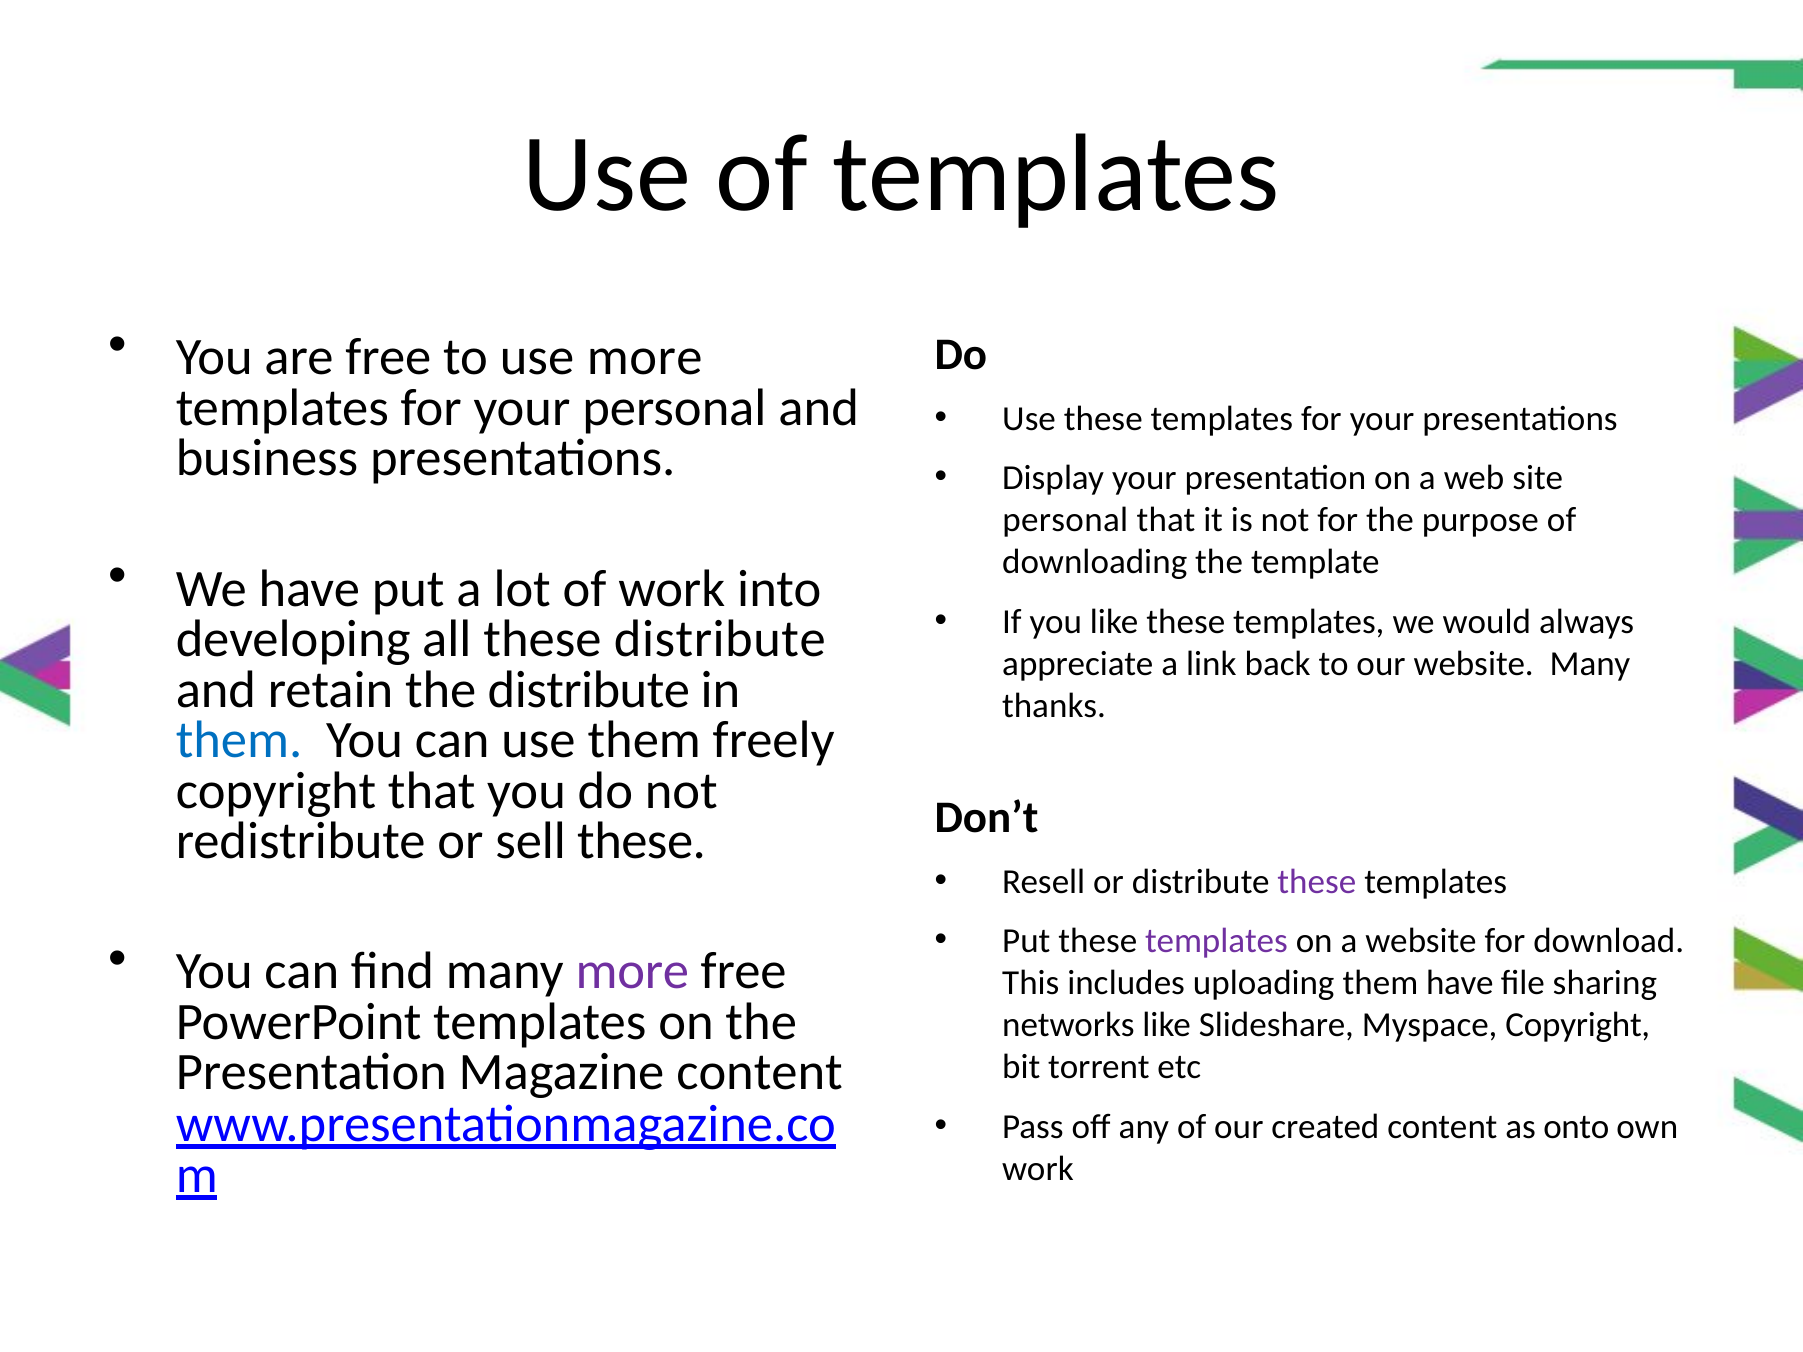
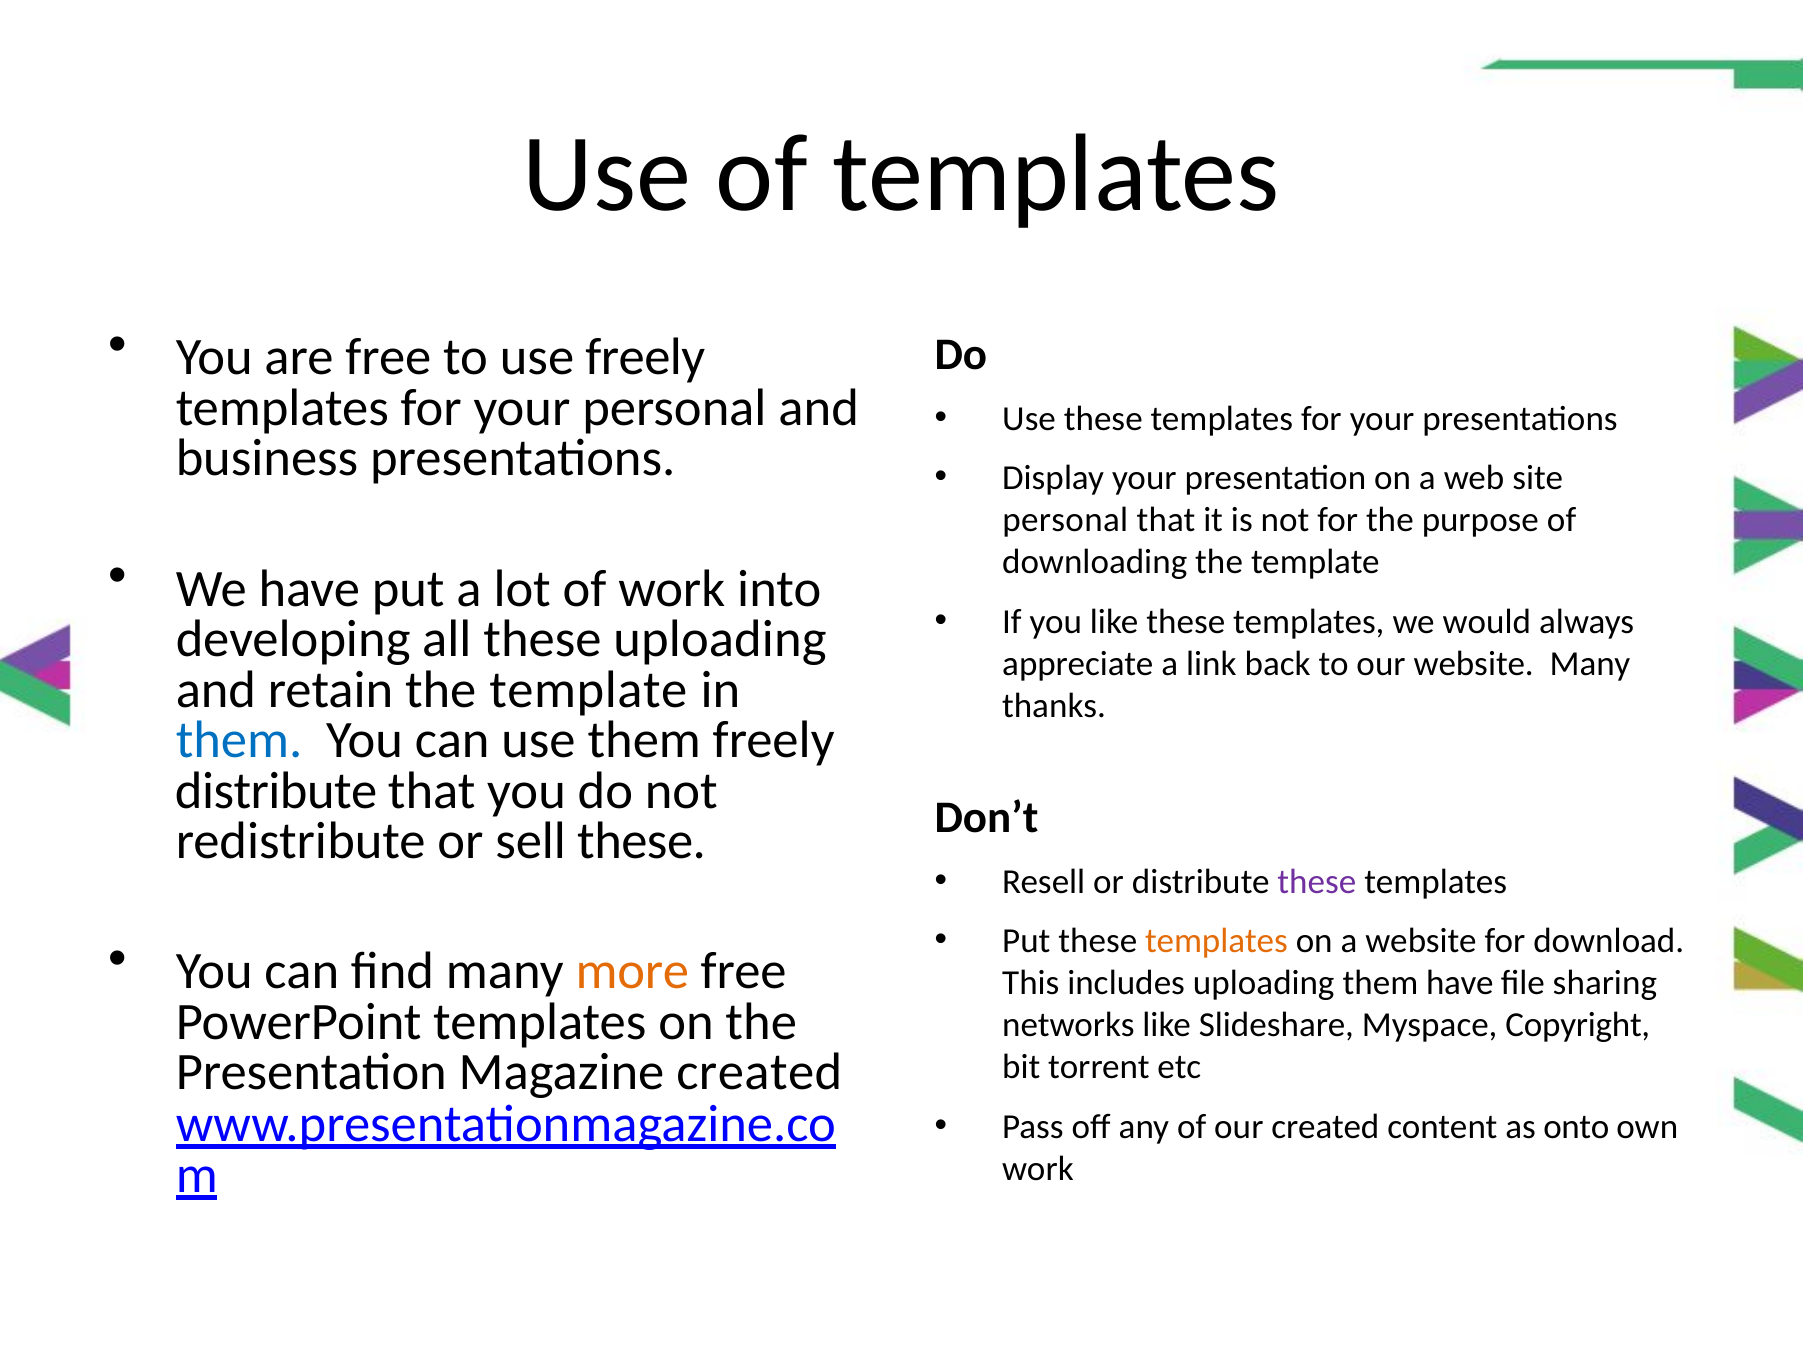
use more: more -> freely (645, 358)
these distribute: distribute -> uploading (720, 639)
retain the distribute: distribute -> template (588, 690)
copyright: copyright -> distribute (276, 791)
templates colour: purple -> orange (1216, 941)
more colour: purple -> orange (632, 972)
Magazine content: content -> created (759, 1073)
